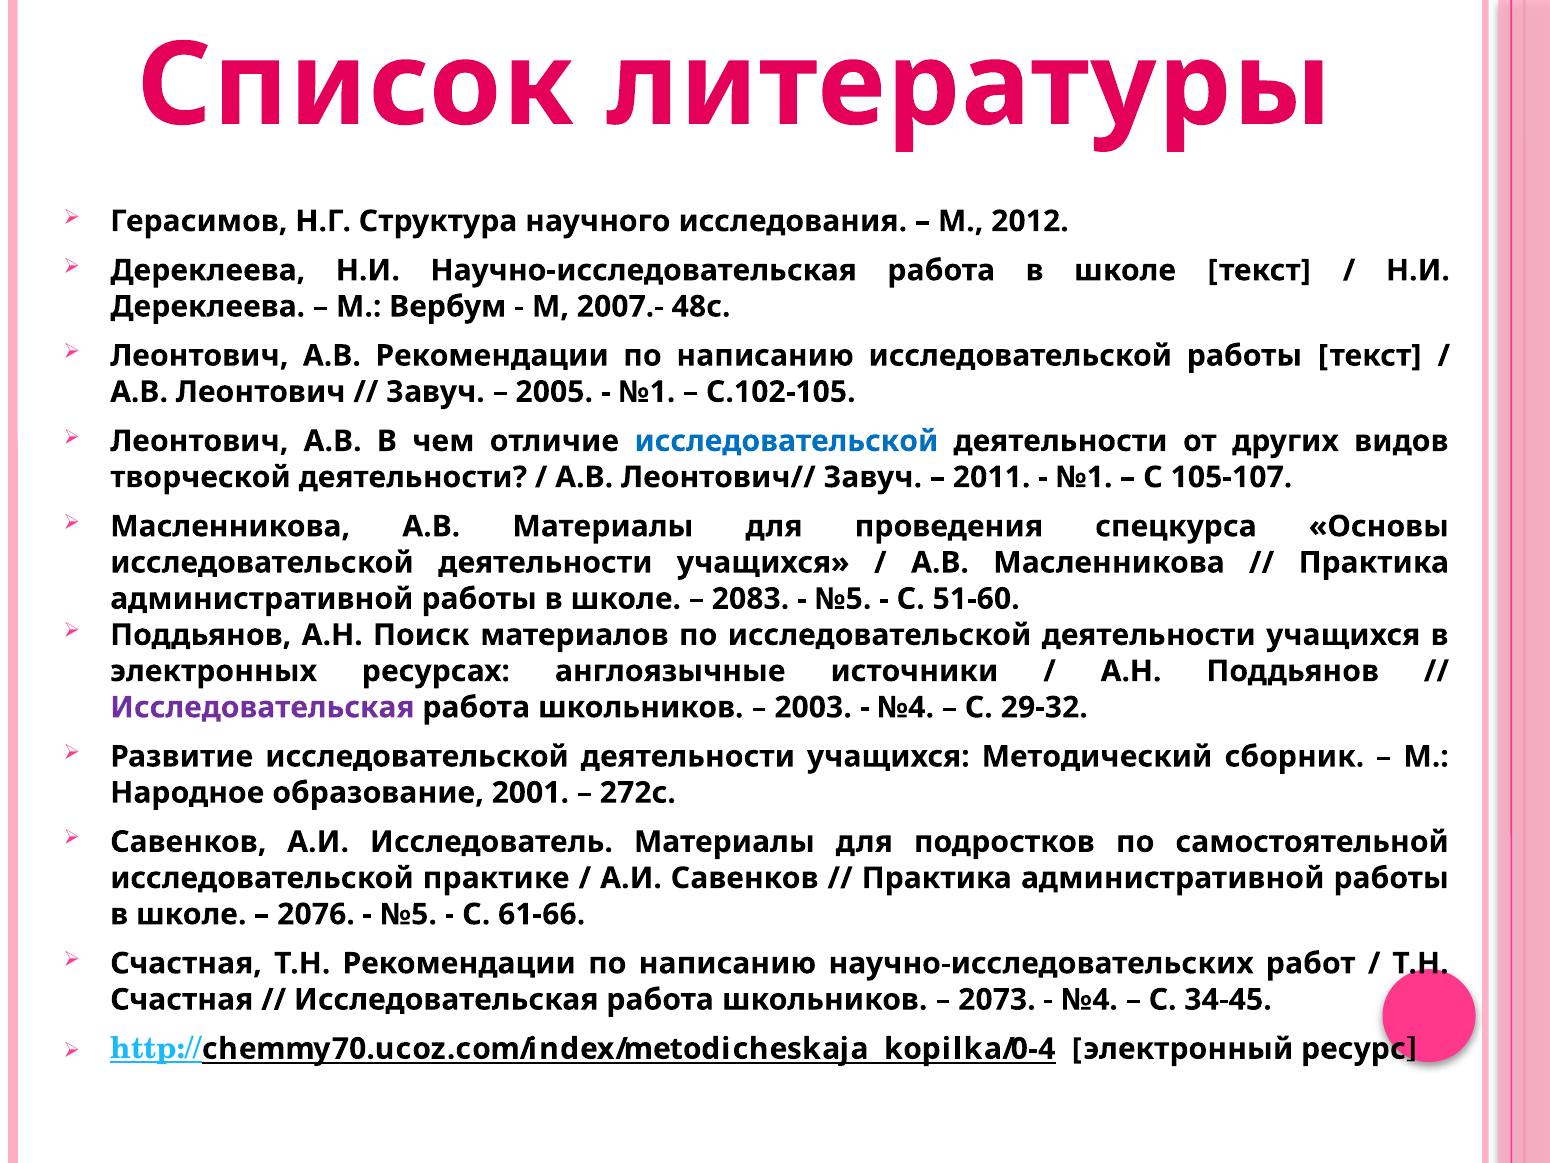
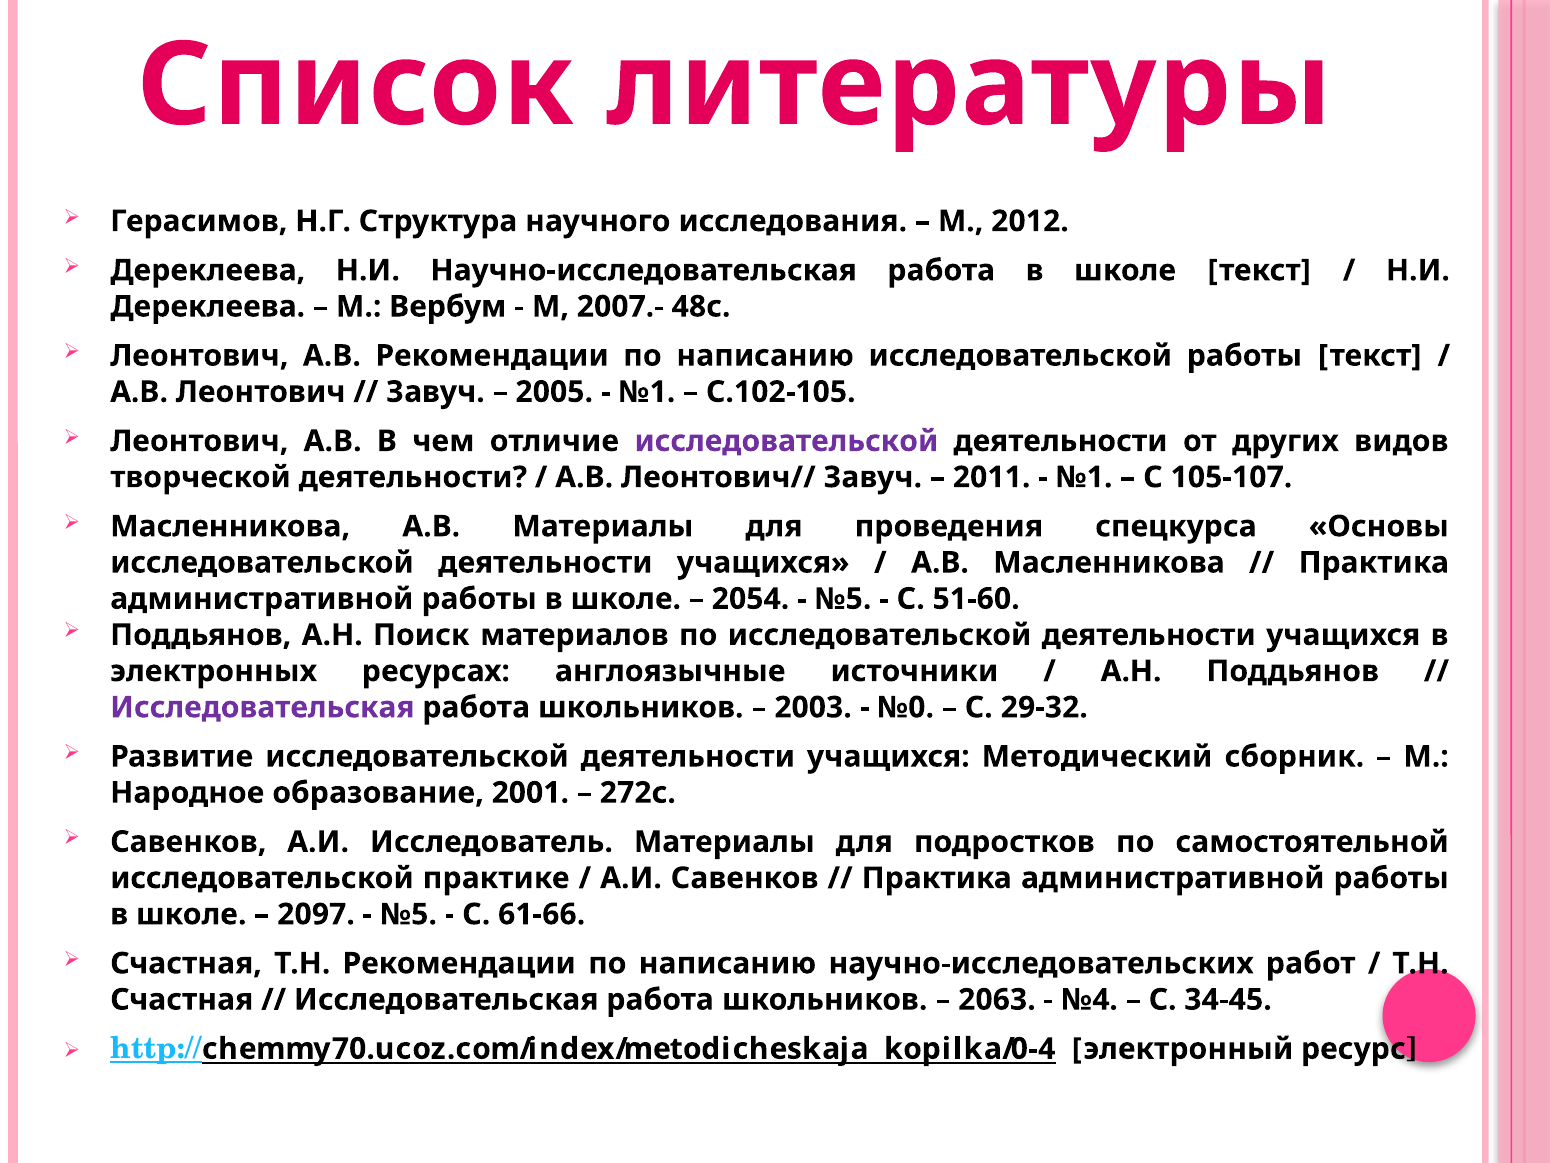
исследовательской colour: blue -> purple (786, 441)
2083: 2083 -> 2054 (750, 599)
№4: №4 -> №0 (906, 707)
2076: 2076 -> 2097 (316, 914)
2073: 2073 -> 2063 (997, 999)
